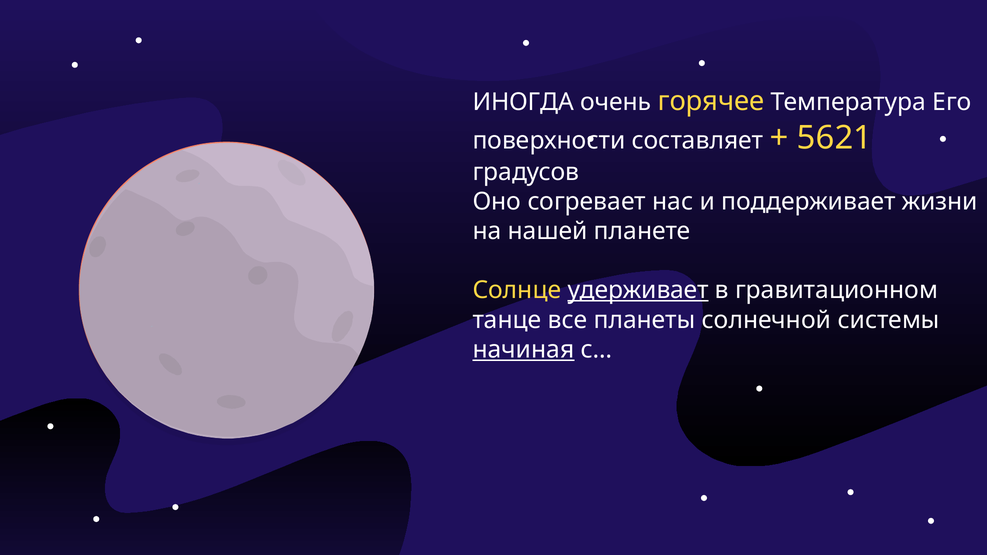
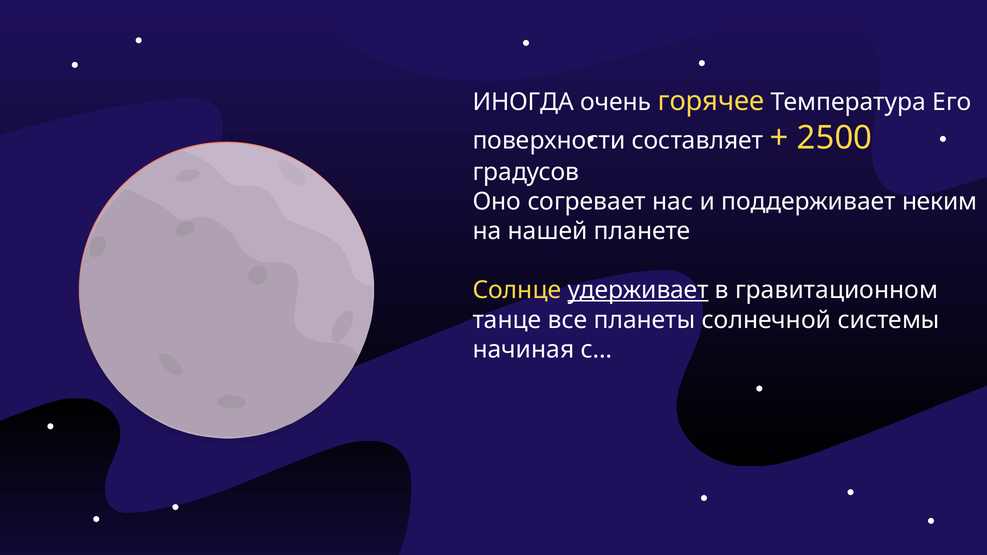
5621: 5621 -> 2500 (835, 138)
жизни: жизни -> неким (940, 202)
начиная underline: present -> none (523, 350)
